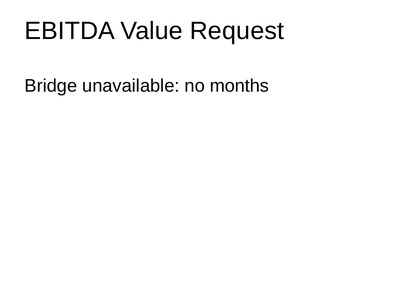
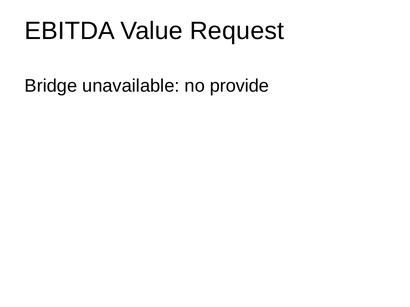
months: months -> provide (239, 86)
